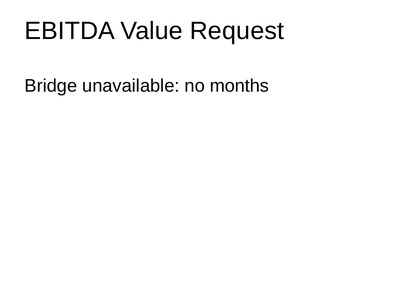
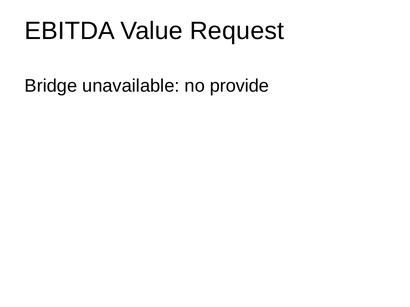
months: months -> provide (239, 86)
